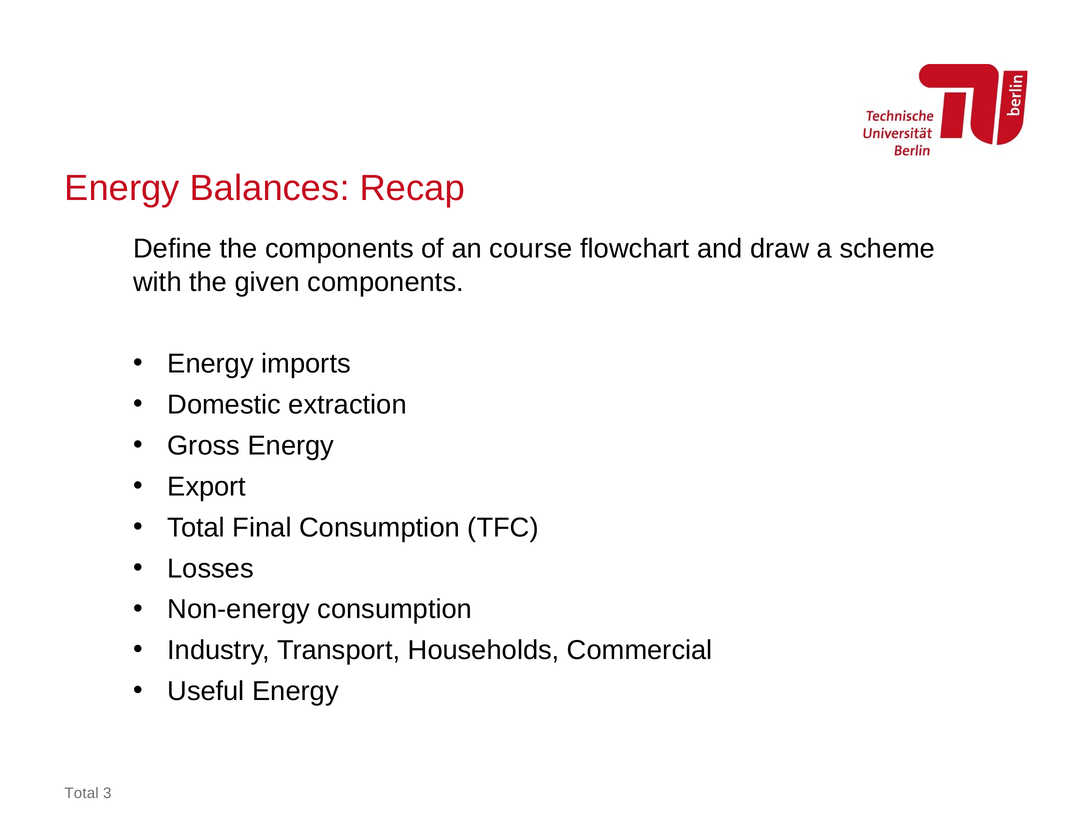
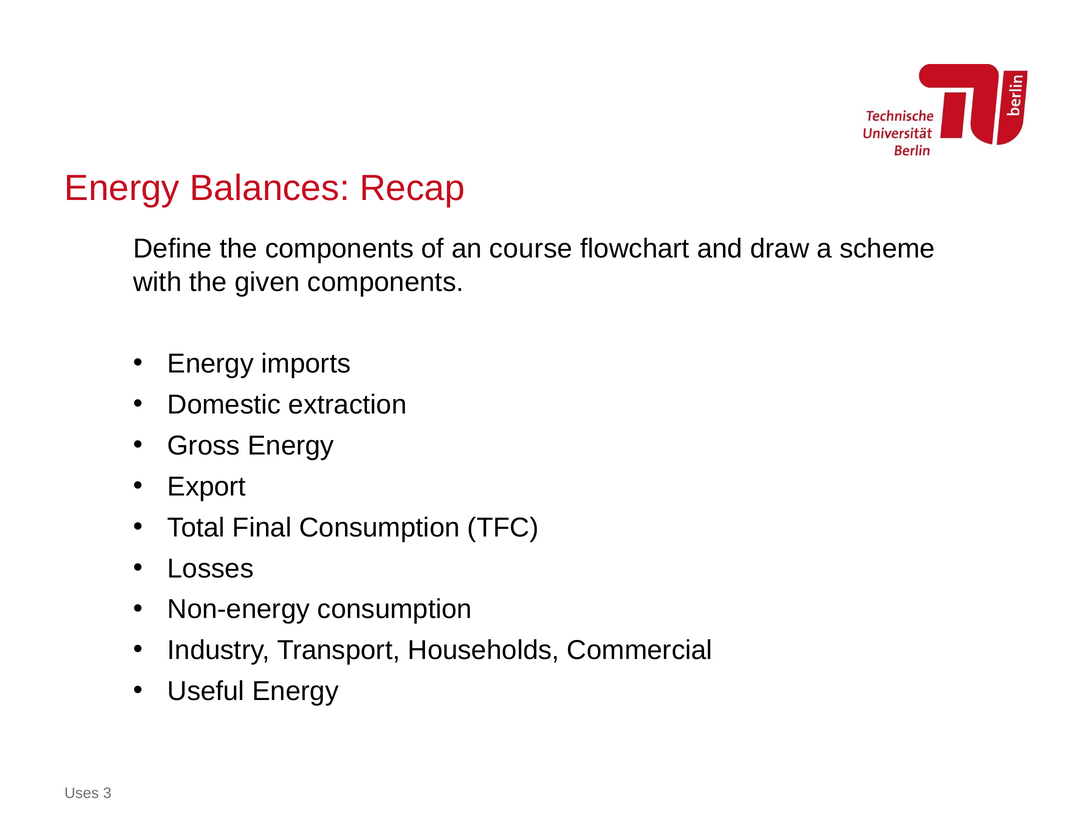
Total: Total -> Uses (82, 793)
